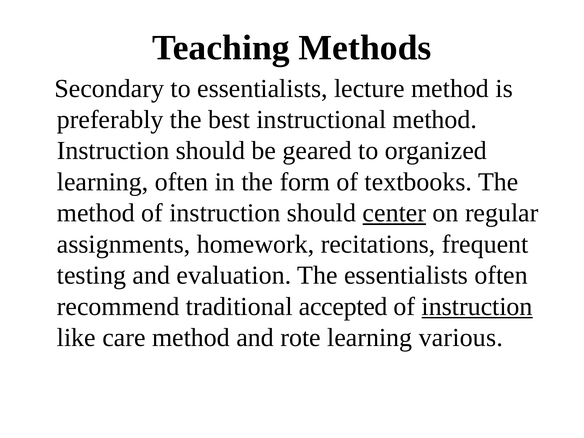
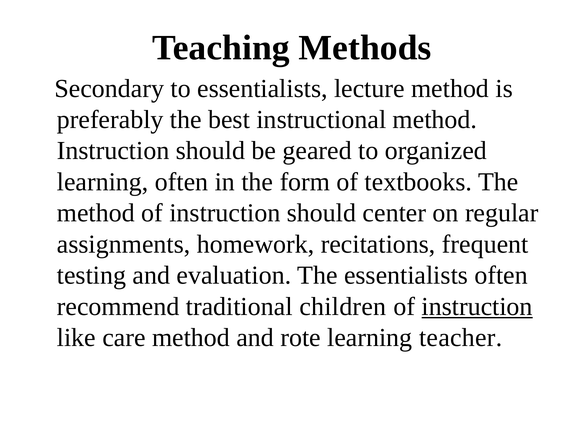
center underline: present -> none (394, 213)
accepted: accepted -> children (343, 307)
various: various -> teacher (461, 338)
